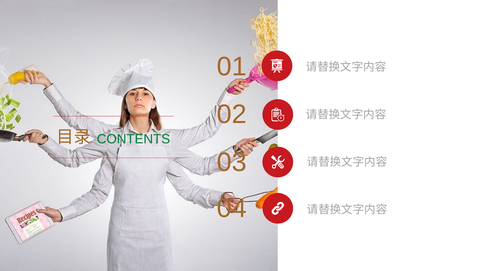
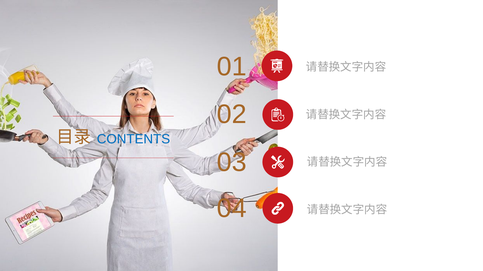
CONTENTS colour: green -> blue (133, 140)
